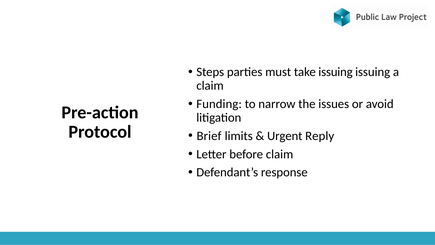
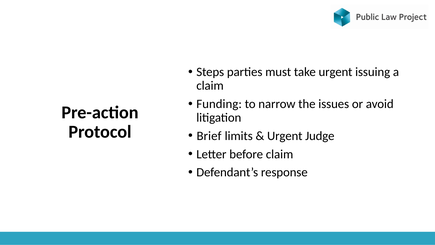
take issuing: issuing -> urgent (336, 72)
Reply: Reply -> Judge (320, 136)
